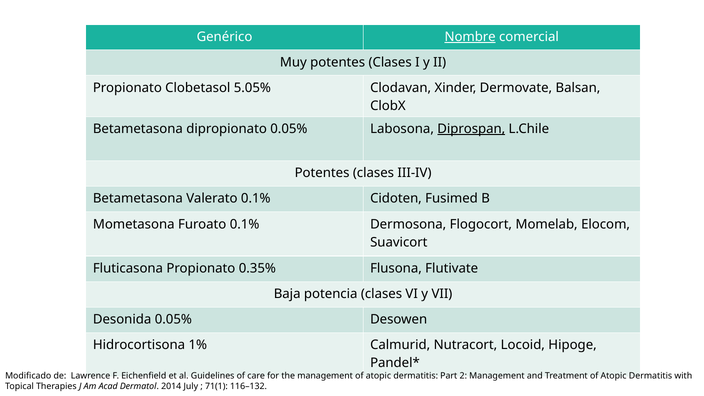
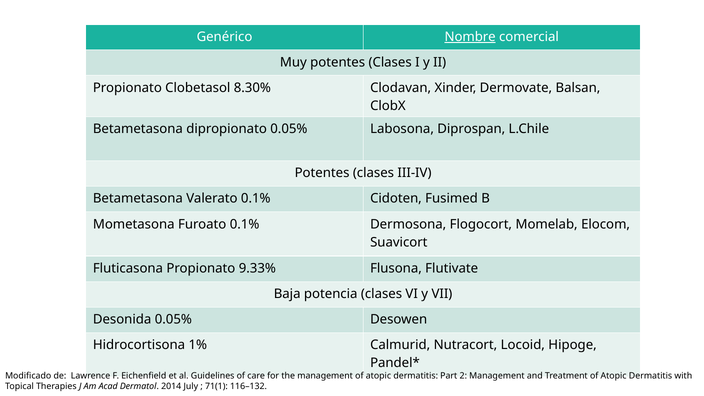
5.05%: 5.05% -> 8.30% (252, 88)
Diprospan underline: present -> none (471, 129)
0.35%: 0.35% -> 9.33% (257, 268)
